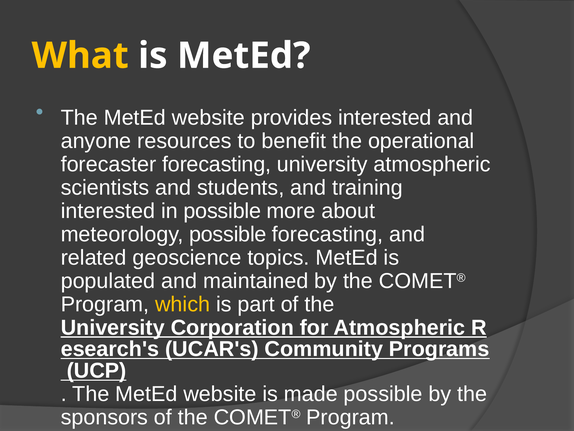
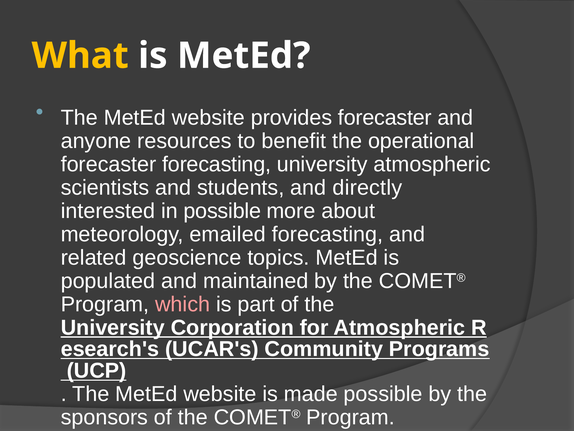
provides interested: interested -> forecaster (385, 118)
training: training -> directly (367, 188)
meteorology possible: possible -> emailed (228, 234)
which colour: yellow -> pink (183, 304)
